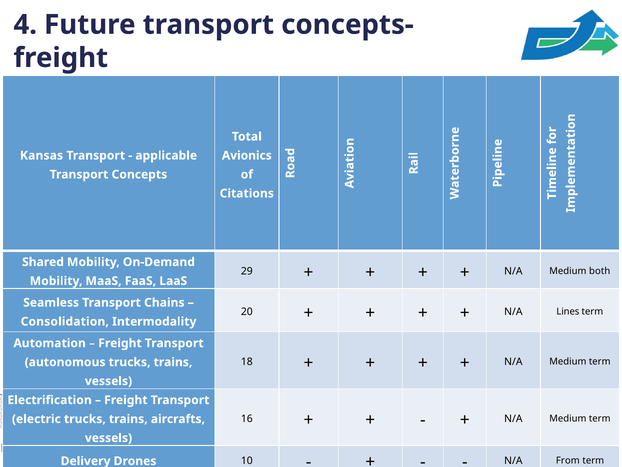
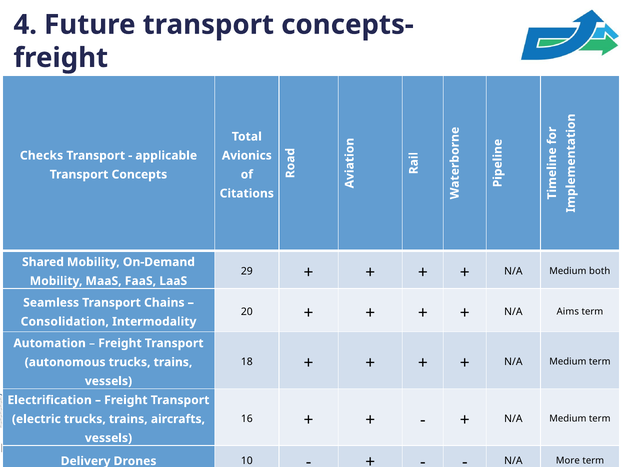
Kansas: Kansas -> Checks (42, 155)
Lines: Lines -> Aims (568, 311)
From: From -> More (568, 460)
